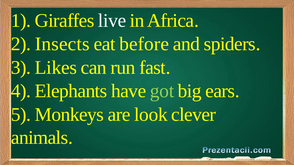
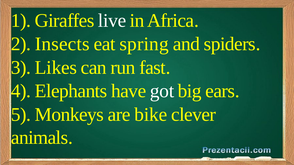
before: before -> spring (144, 44)
got colour: light green -> white (162, 91)
look: look -> bike (151, 115)
